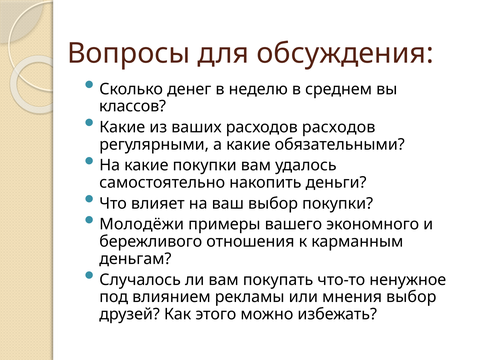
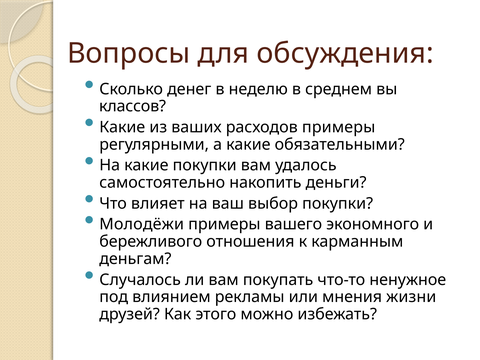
расходов расходов: расходов -> примеры (339, 127)
мнения выбор: выбор -> жизни (411, 297)
